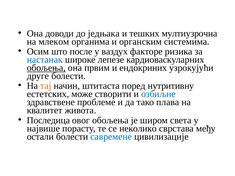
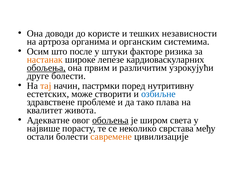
једњака: једњака -> користе (104, 33)
мултиузрочна: мултиузрочна -> независности (189, 33)
млеком: млеком -> артроза (54, 42)
ваздух: ваздух -> штуки (115, 52)
настанак colour: blue -> orange (45, 60)
ендокриних: ендокриних -> различитим (143, 68)
штитаста: штитаста -> пастрмки (101, 86)
Последица: Последица -> Адекватне (48, 120)
обољења underline: none -> present (110, 120)
савремене colour: blue -> orange (111, 137)
